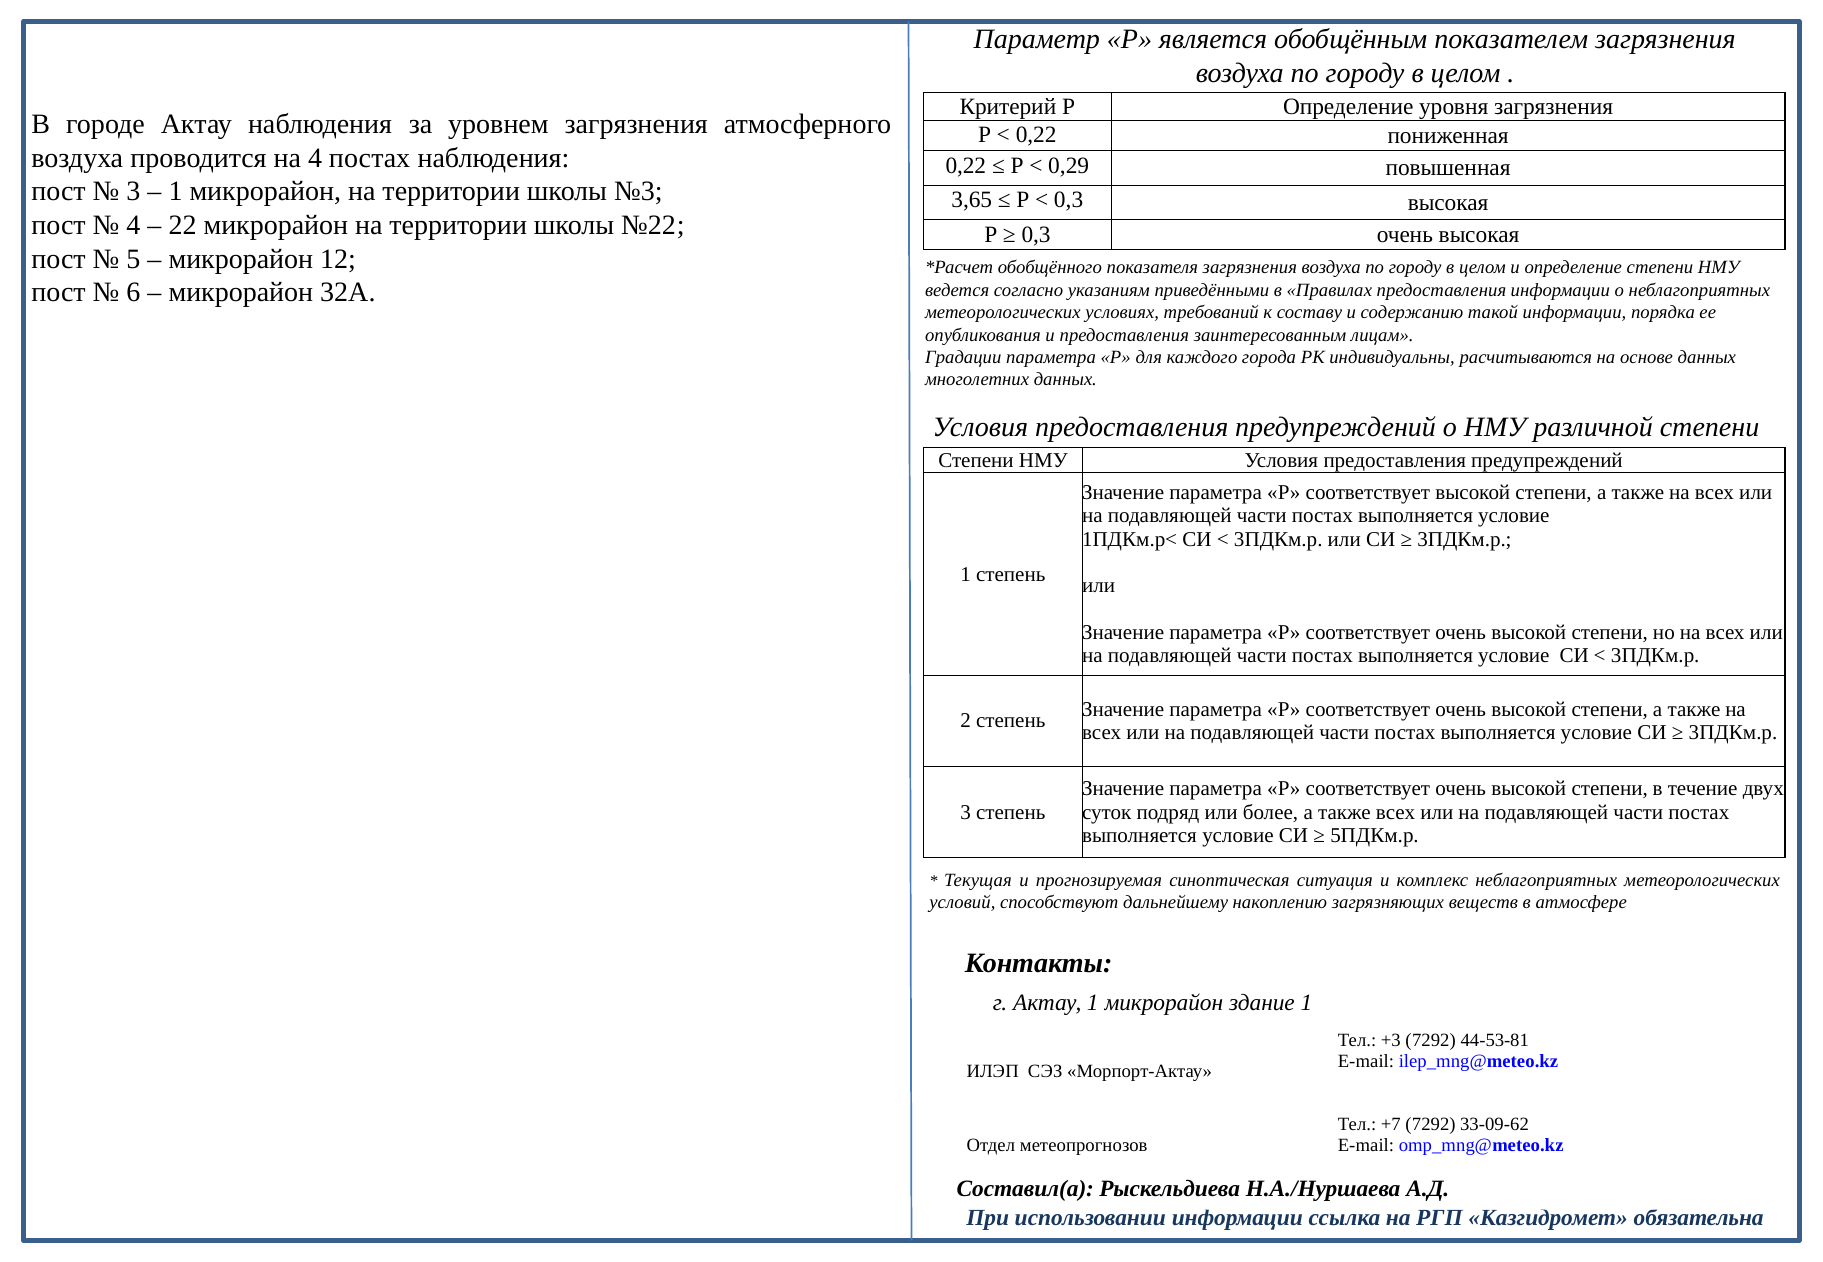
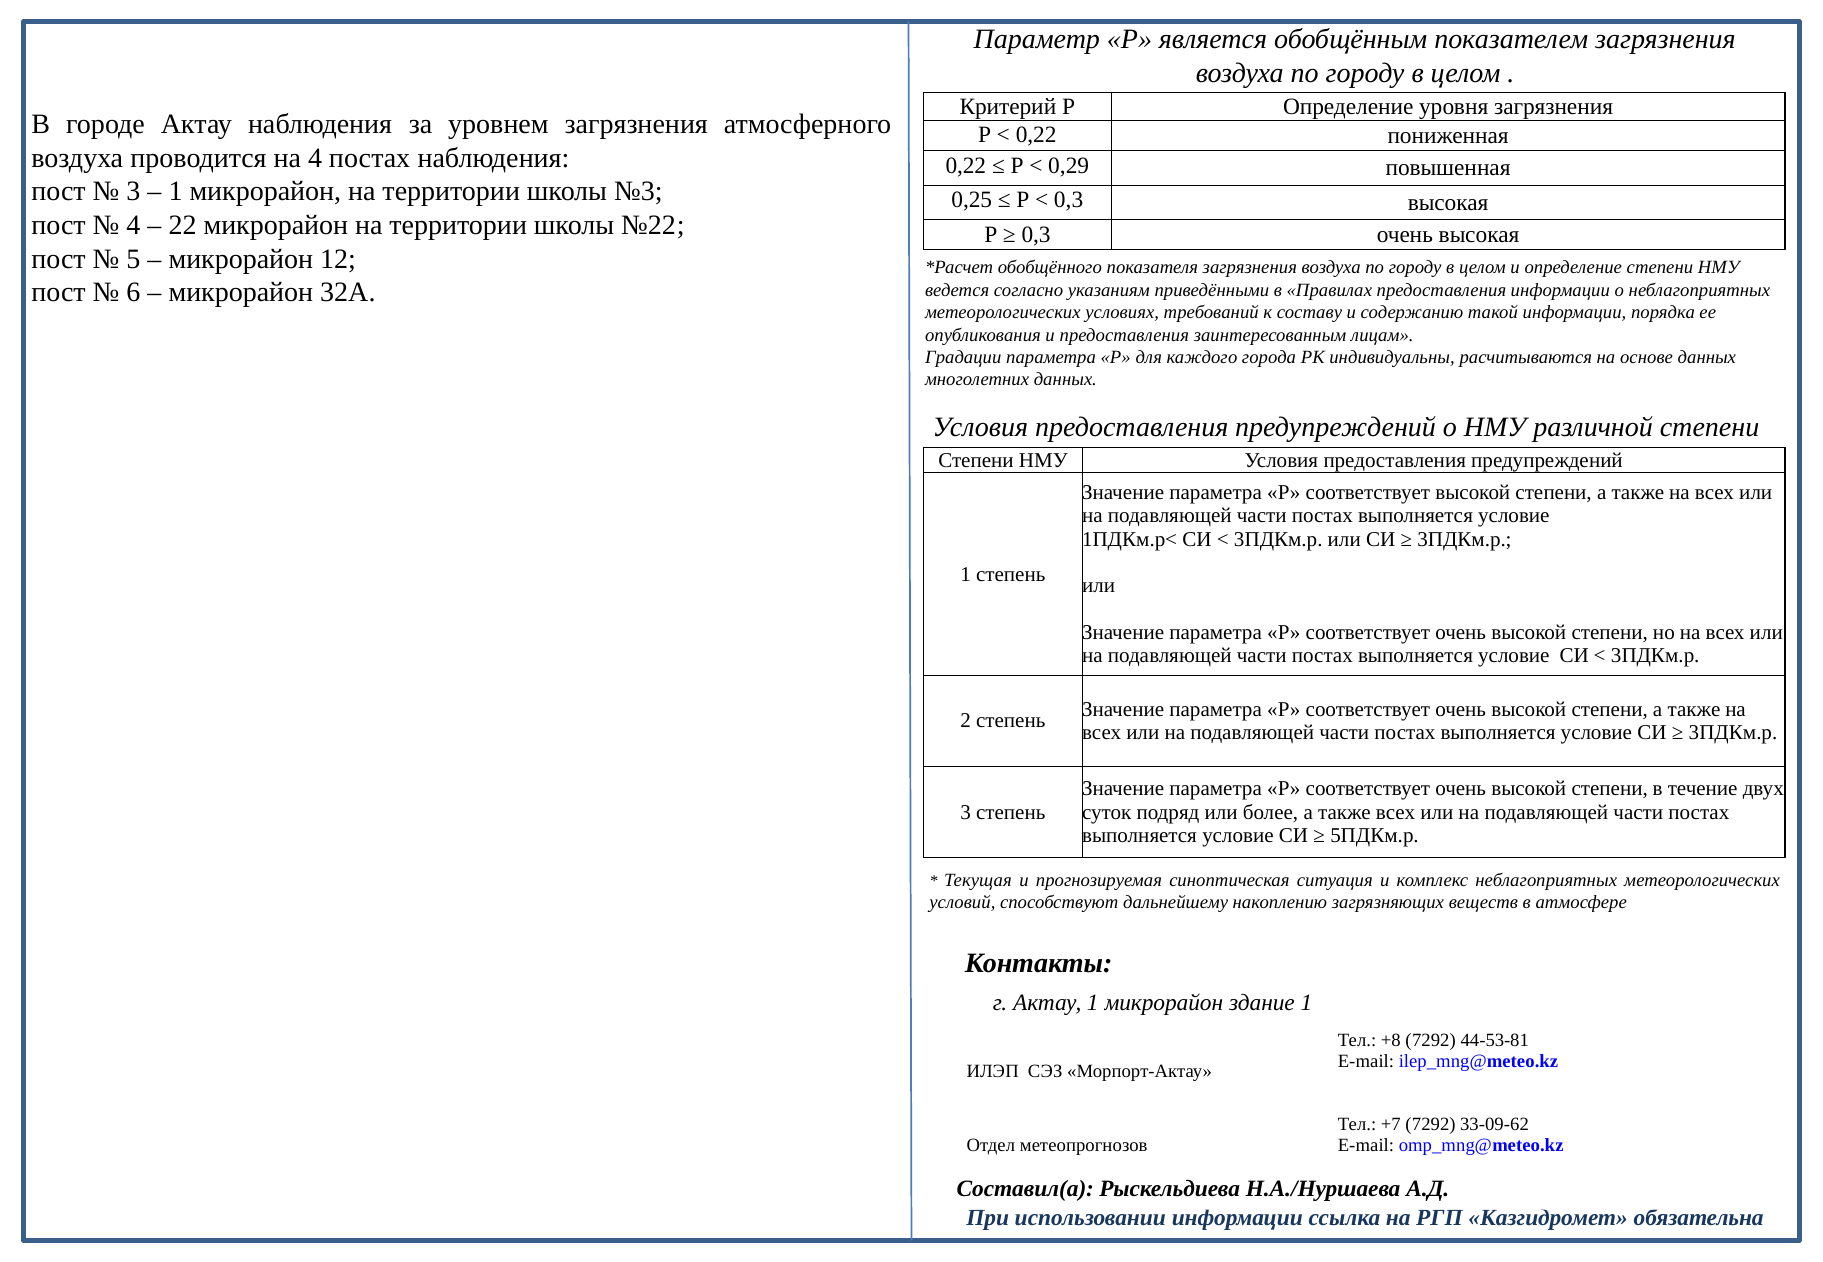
3,65: 3,65 -> 0,25 (972, 200)
+3: +3 -> +8 (1391, 1041)
